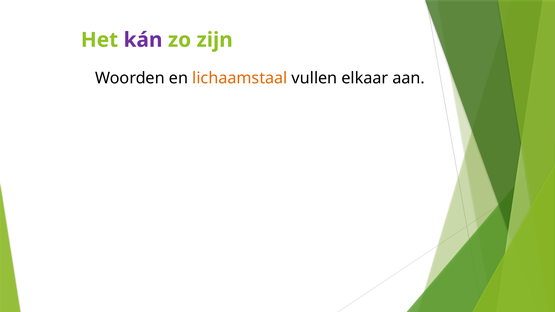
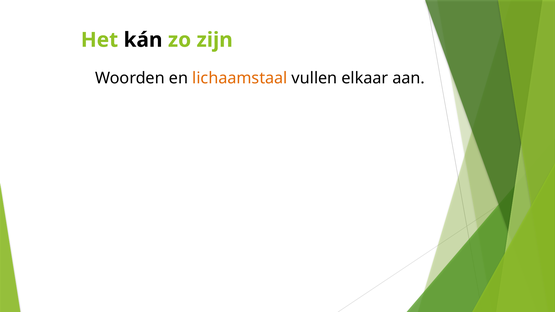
kán colour: purple -> black (143, 40)
